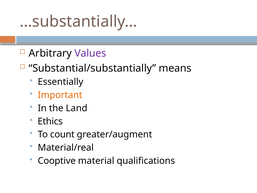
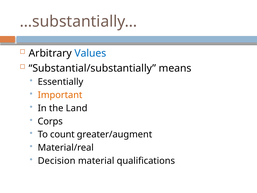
Values colour: purple -> blue (90, 53)
Ethics: Ethics -> Corps (50, 121)
Cooptive: Cooptive -> Decision (57, 161)
